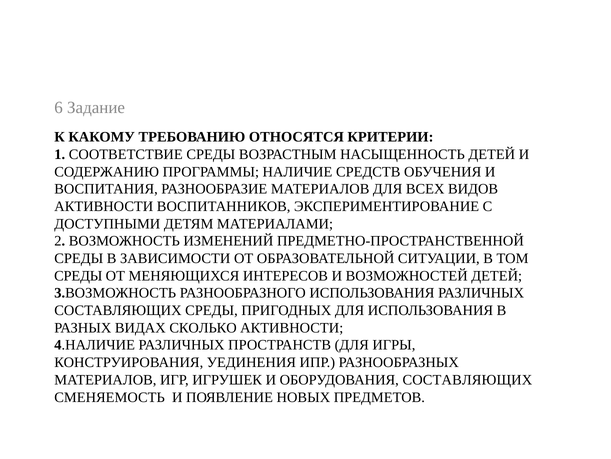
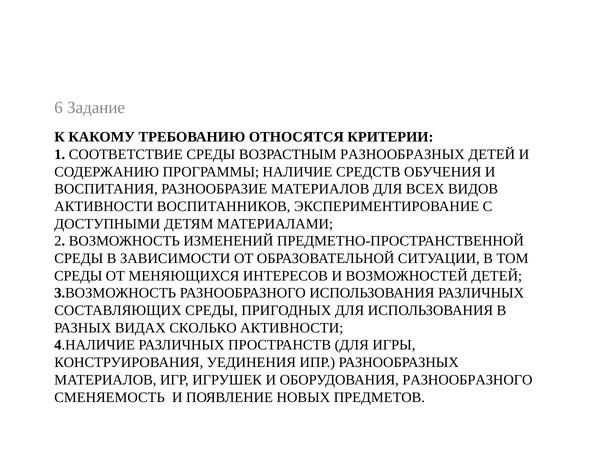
ВОЗРАСТНЫМ НАСЫЩЕННОСТЬ: НАСЫЩЕННОСТЬ -> РАЗНООБРАЗНЫХ (402, 154)
ОБОРУДОВАНИЯ СОСТАВЛЯЮЩИХ: СОСТАВЛЯЮЩИХ -> РАЗНООБРАЗНОГО (467, 379)
